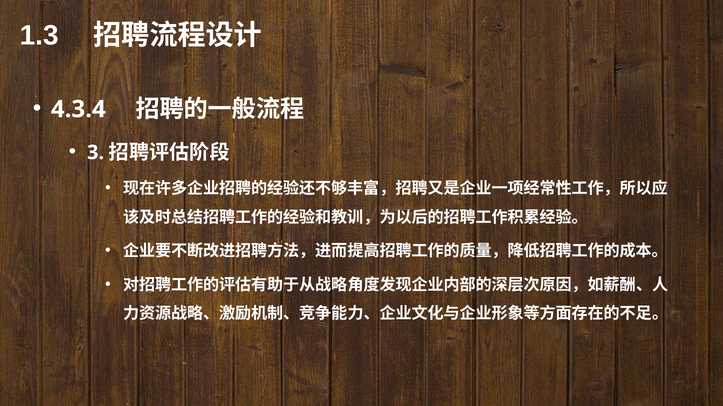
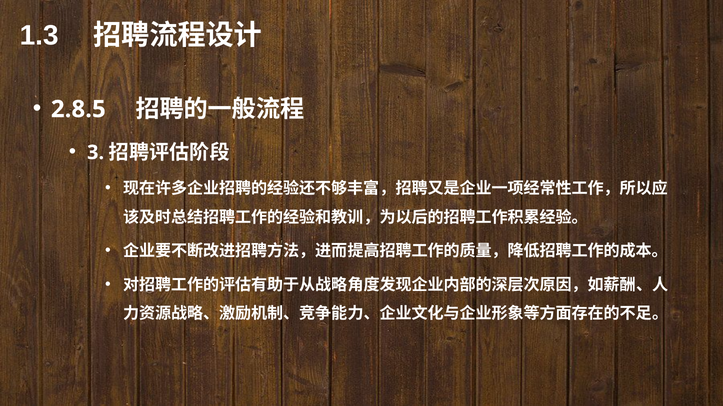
4.3.4: 4.3.4 -> 2.8.5 (78, 109)
